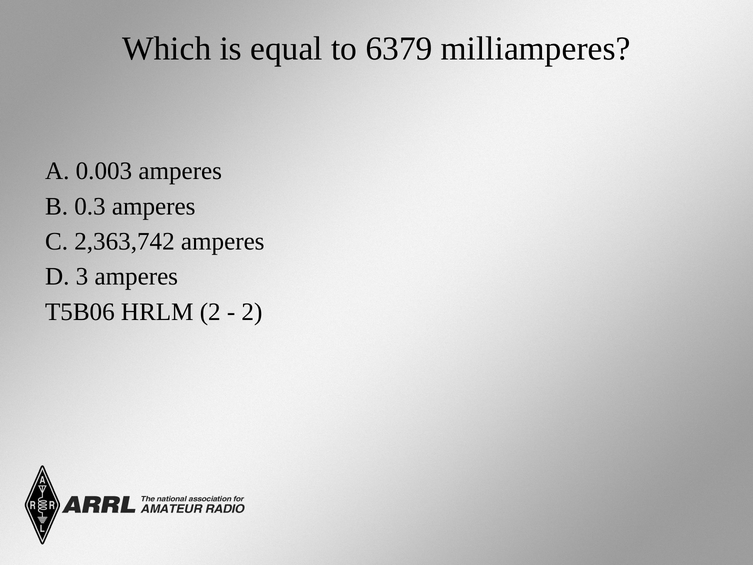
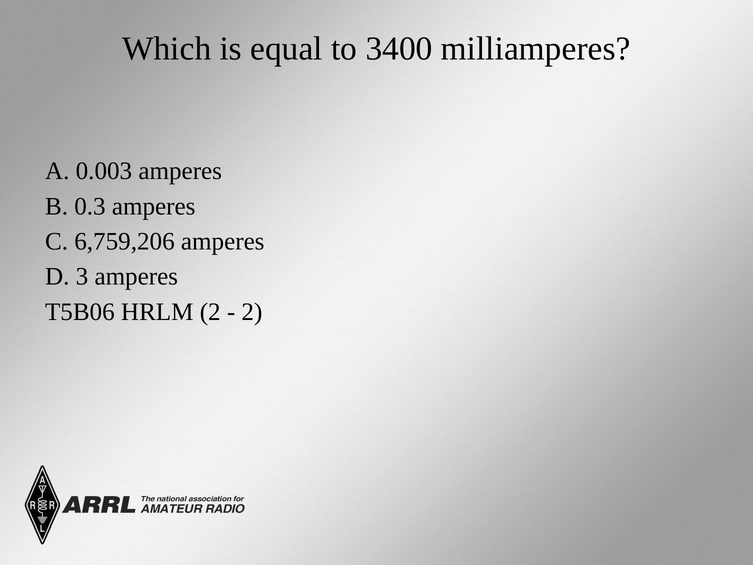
6379: 6379 -> 3400 (399, 49)
2,363,742: 2,363,742 -> 6,759,206 (124, 241)
